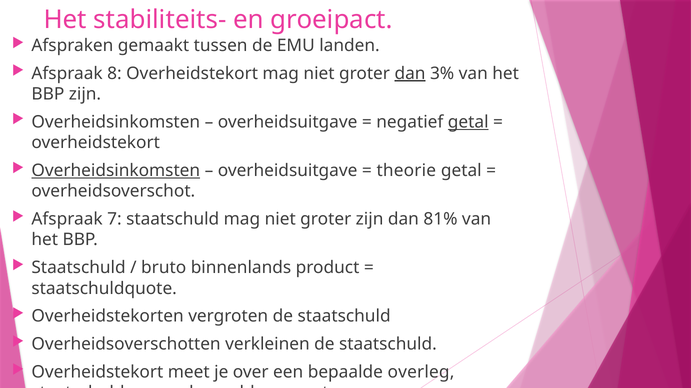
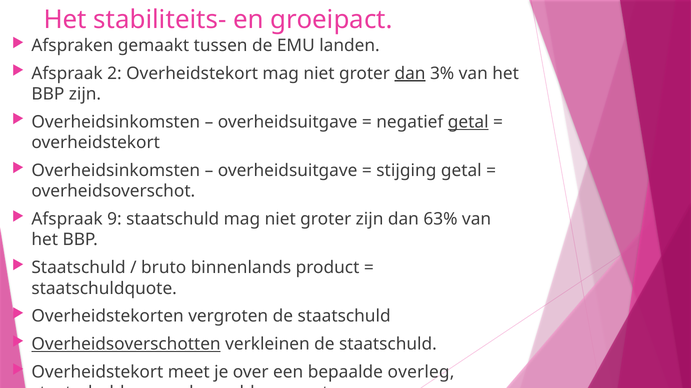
8: 8 -> 2 (114, 73)
Overheidsinkomsten underline: present -> none (116, 171)
theorie: theorie -> stijging (406, 171)
7: 7 -> 9 (114, 219)
81%: 81% -> 63% (440, 219)
Overheidsoverschotten underline: none -> present (126, 345)
